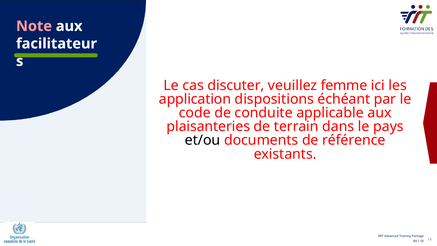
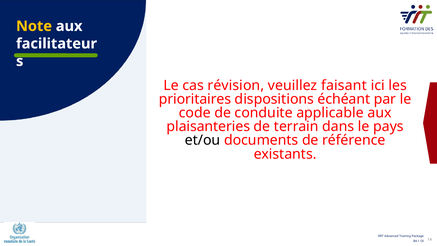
Note colour: pink -> yellow (34, 26)
discuter: discuter -> révision (236, 85)
femme: femme -> faisant (344, 85)
application: application -> prioritaires (195, 99)
